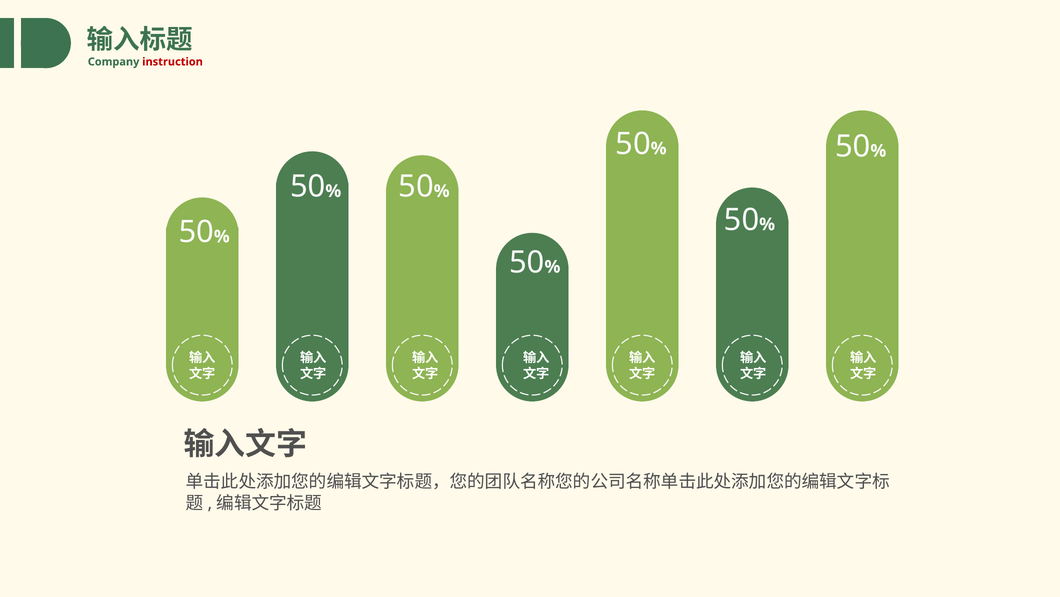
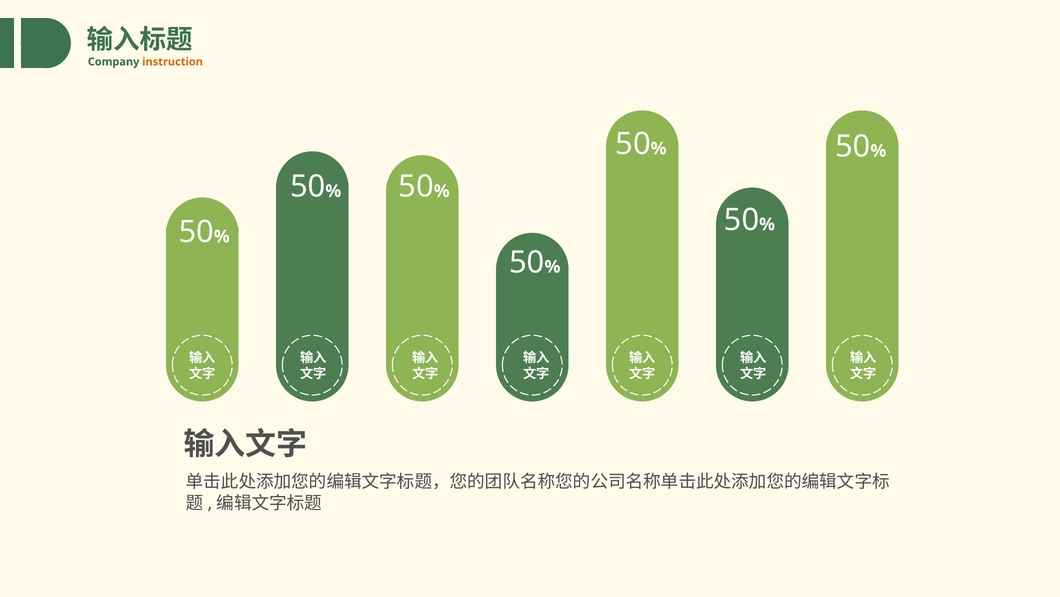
instruction colour: red -> orange (173, 62)
